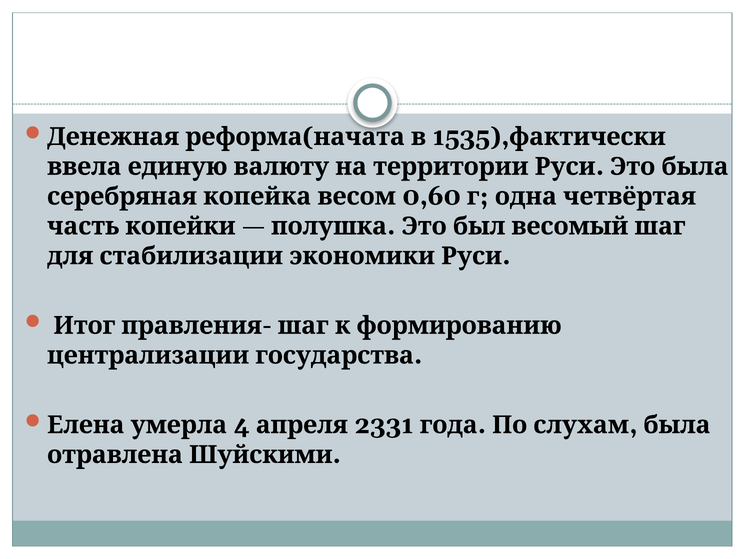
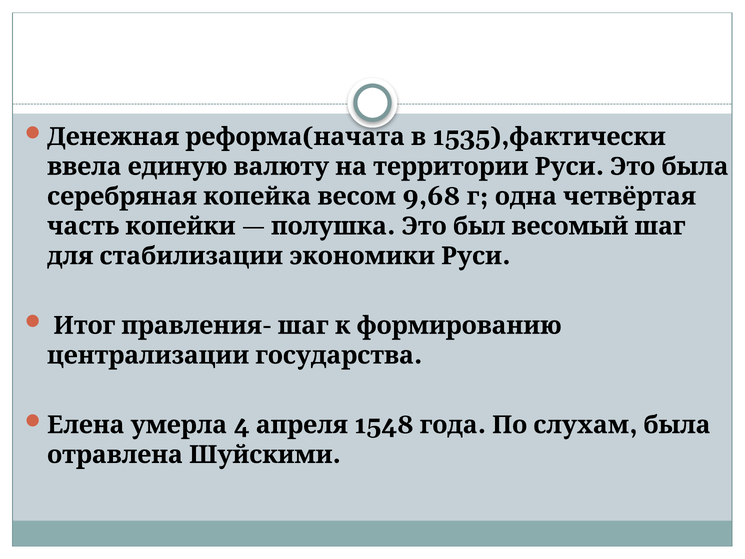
0,60: 0,60 -> 9,68 (431, 196)
2331: 2331 -> 1548 (384, 425)
